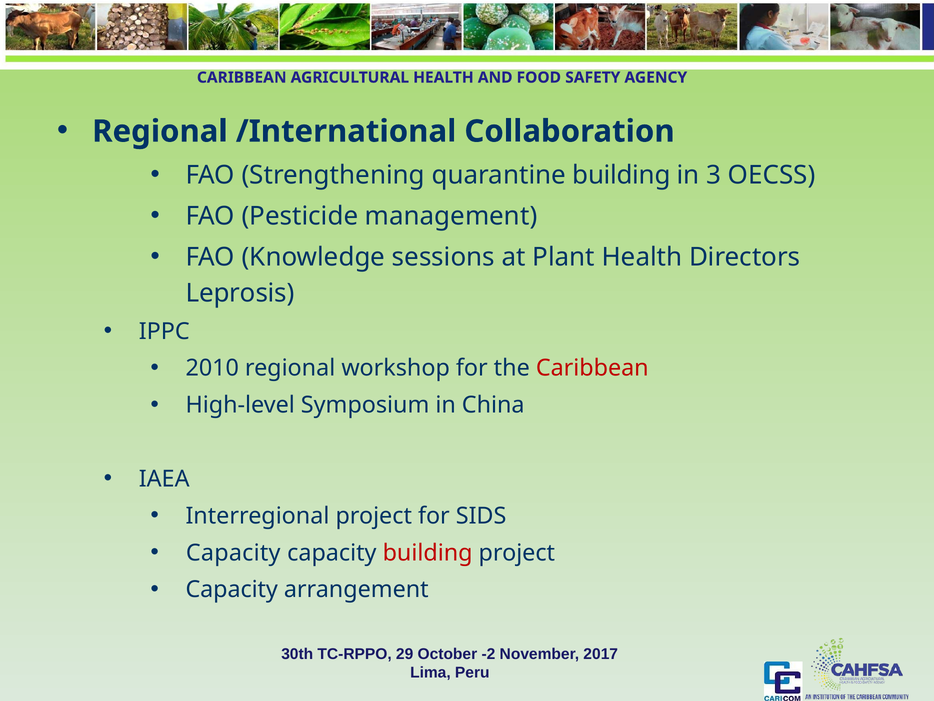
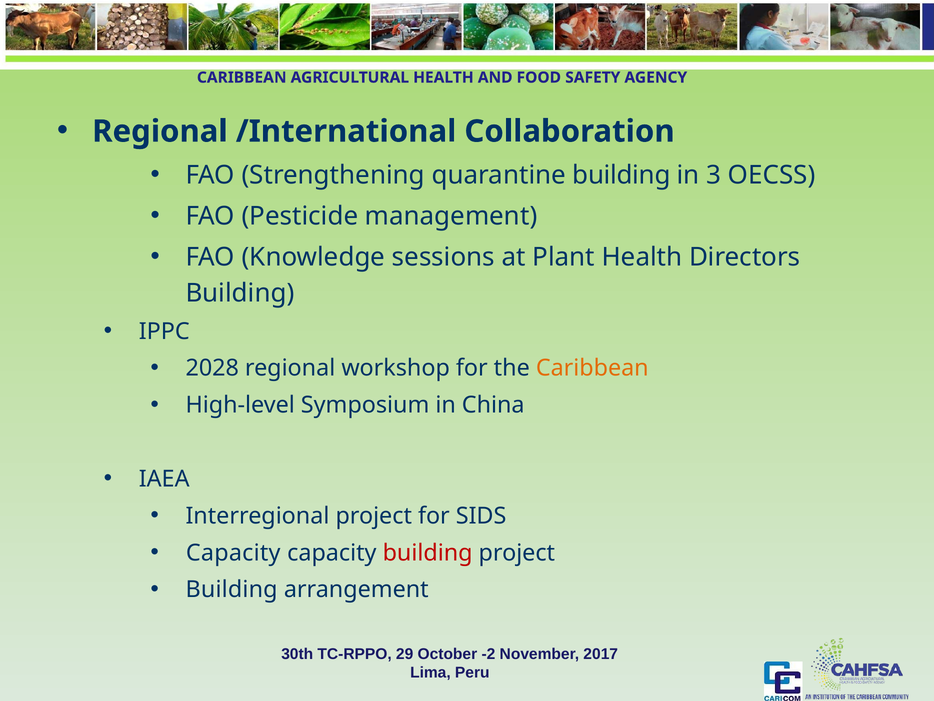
Leprosis: Leprosis -> Building (240, 293)
2010: 2010 -> 2028 (212, 368)
Caribbean colour: red -> orange (592, 368)
Capacity: Capacity -> Building (232, 589)
